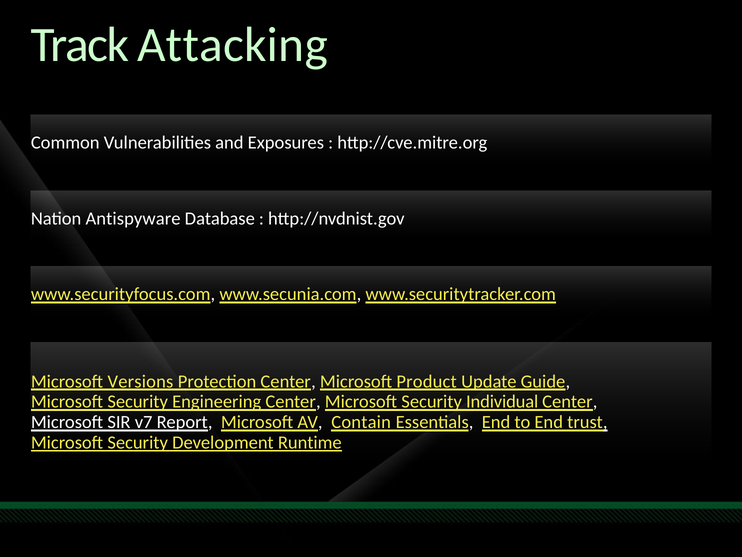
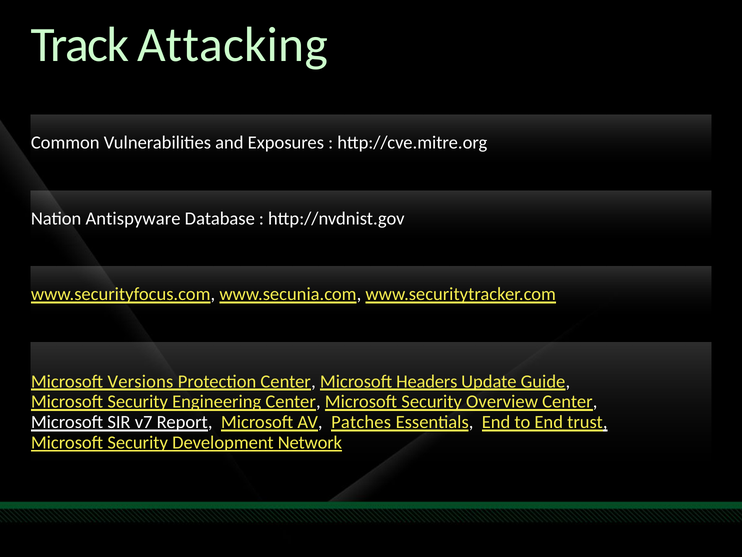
Product: Product -> Headers (427, 381)
Individual: Individual -> Overview (502, 401)
Contain: Contain -> Patches (361, 422)
Runtime: Runtime -> Network (310, 442)
